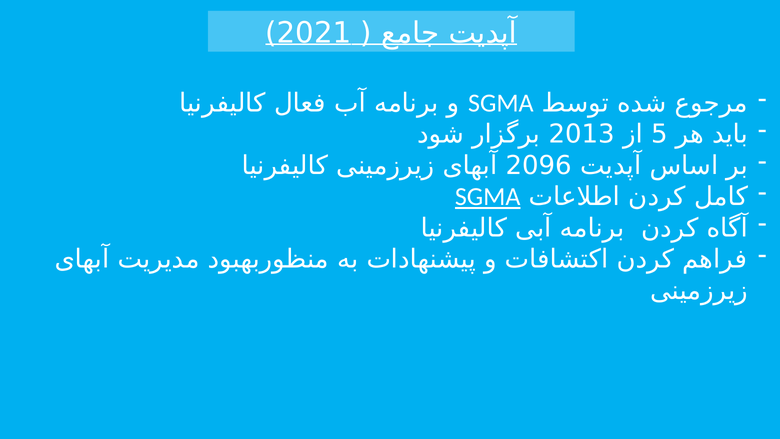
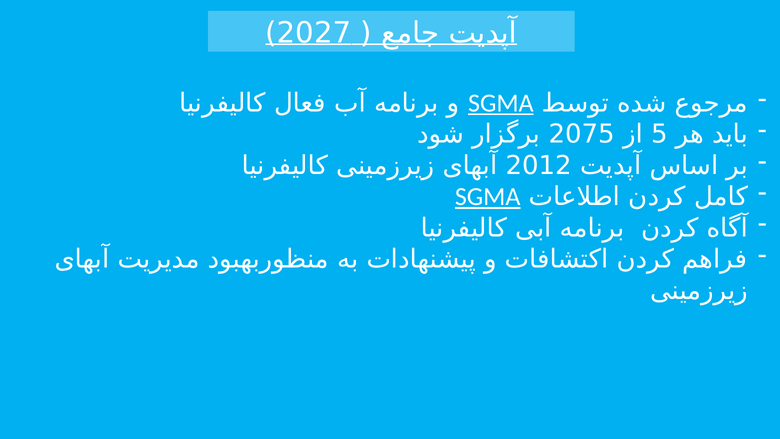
2021: 2021 -> 2027 (314, 33)
SGMA underline: none -> present (501, 103)
2013: 2013 -> 2075 (582, 134)
2096: 2096 -> 2012 (539, 166)
